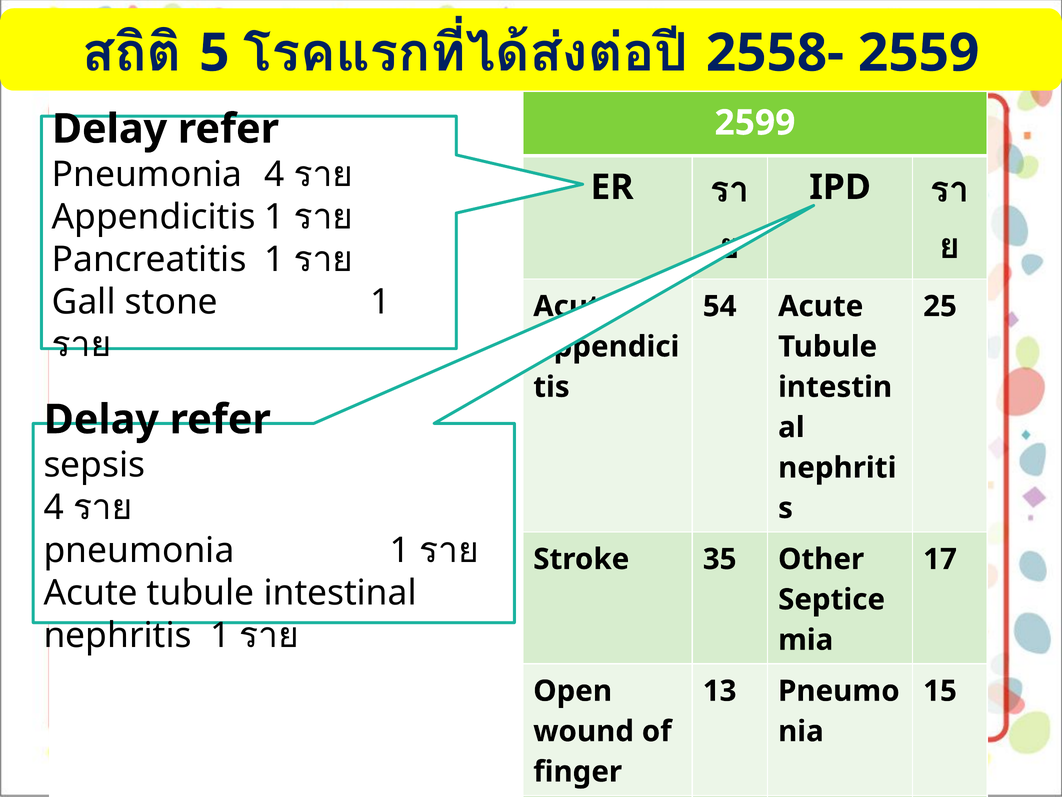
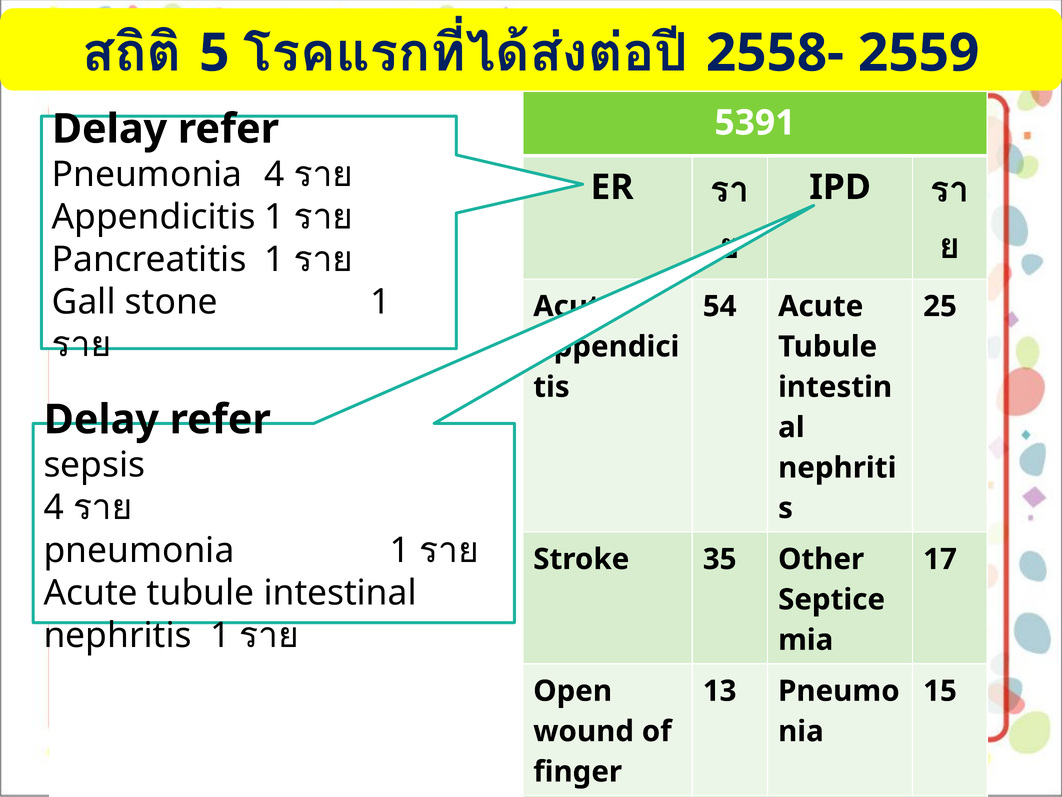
2599: 2599 -> 5391 (755, 123)
